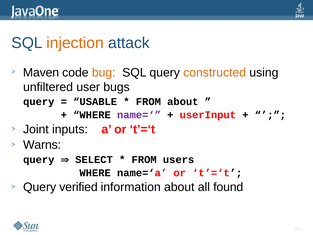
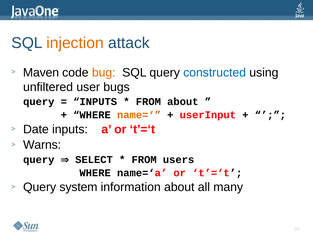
constructed colour: orange -> blue (215, 72)
USABLE: USABLE -> INPUTS (95, 102)
name=‘ colour: purple -> orange (139, 115)
Joint: Joint -> Date (36, 129)
verified: verified -> system (78, 187)
found: found -> many (228, 187)
